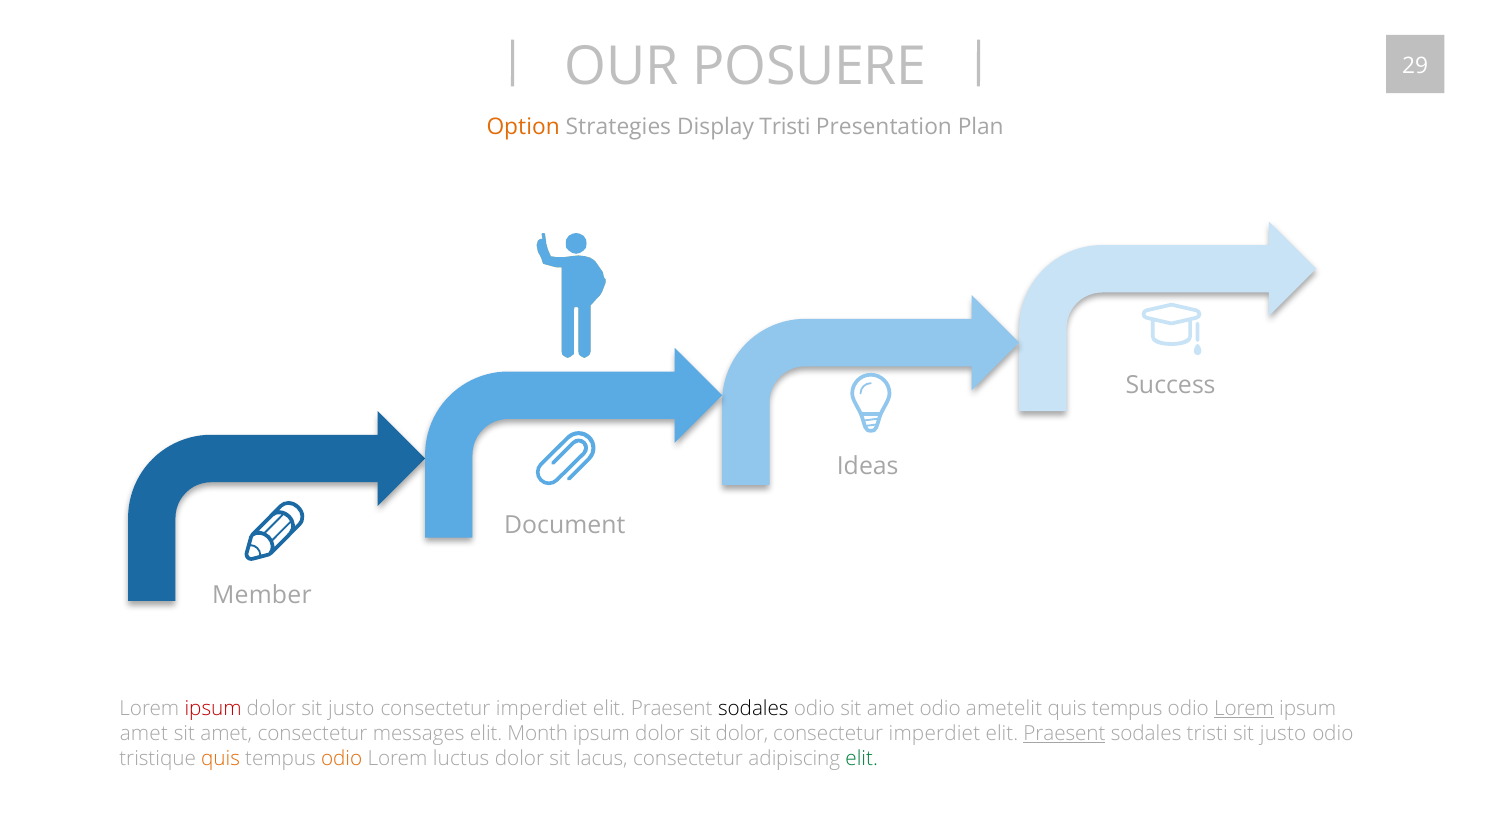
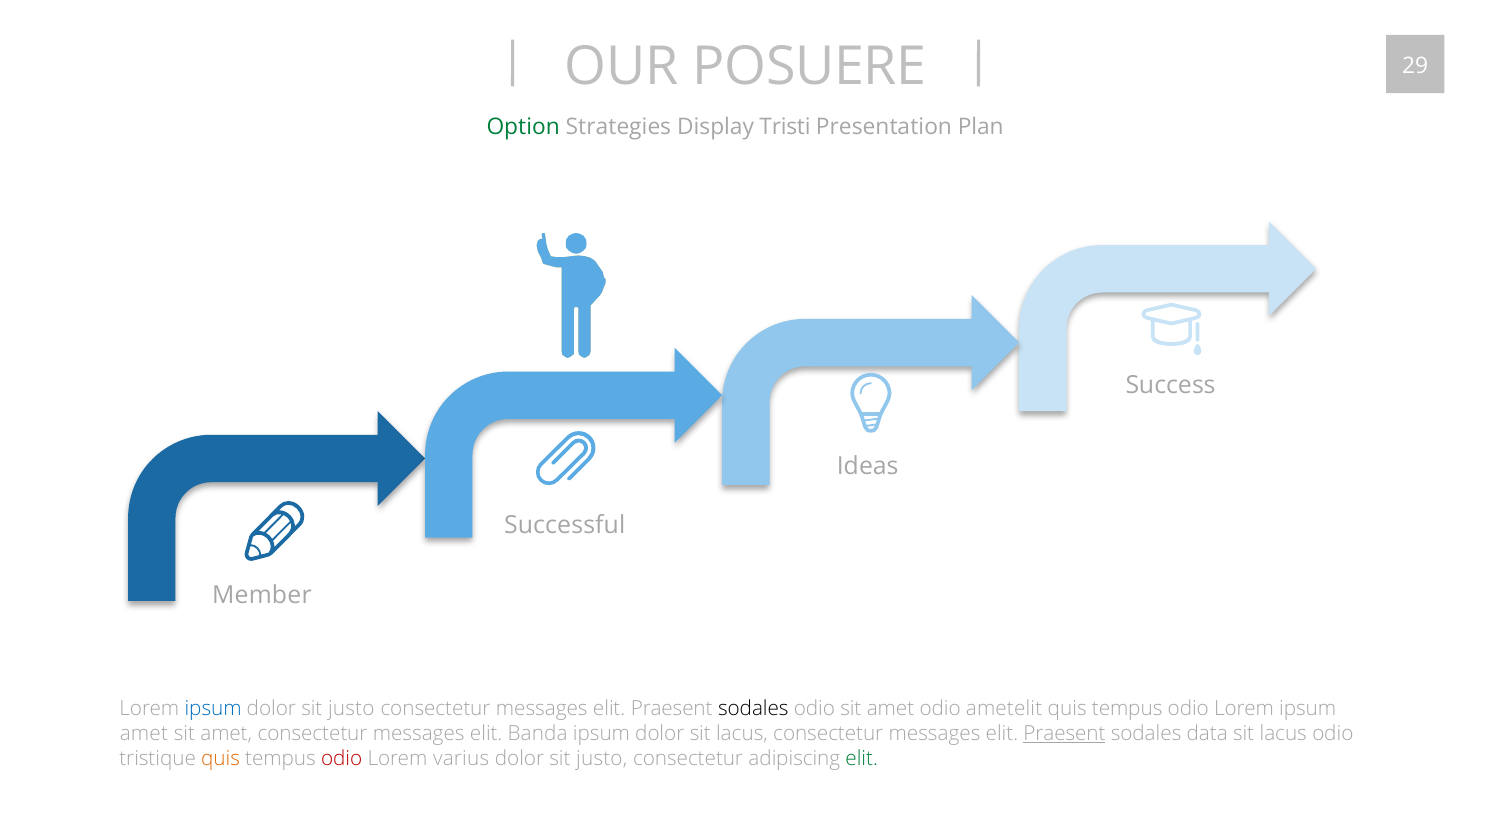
Option colour: orange -> green (523, 127)
Document: Document -> Successful (565, 525)
ipsum colour: red -> blue (213, 708)
imperdiet: imperdiet -> messages (542, 708)
Lorem underline: present -> none (1244, 708)
Month: Month -> Banda (538, 733)
dolor sit dolor: dolor -> lacus (742, 733)
imperdiet: imperdiet -> messages (935, 733)
sodales tristi: tristi -> data (1207, 733)
justo: justo -> lacus (1283, 733)
odio colour: orange -> red (342, 758)
luctus: luctus -> varius (461, 758)
lacus: lacus -> justo (602, 758)
